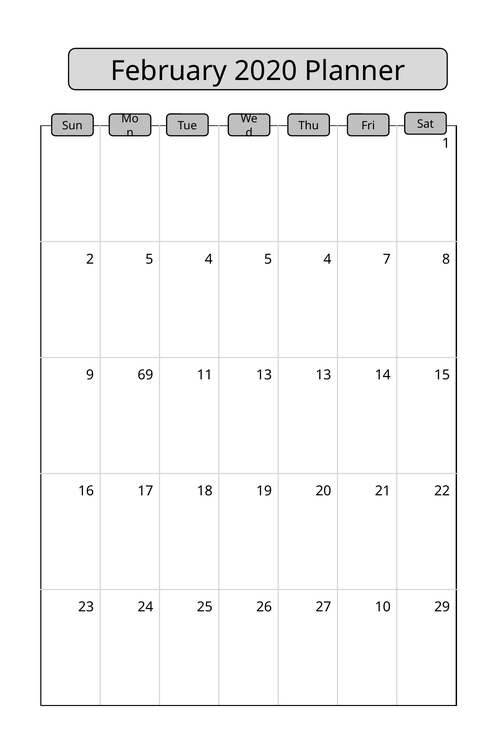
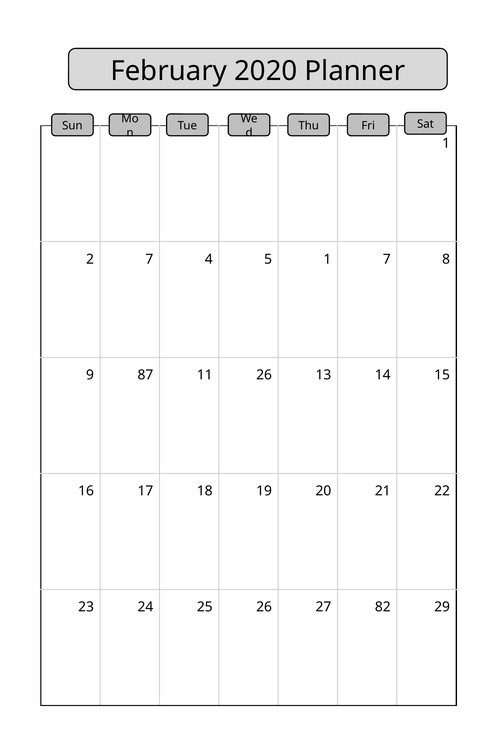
2 5: 5 -> 7 (149, 259)
4 5 4: 4 -> 1 (327, 259)
69: 69 -> 87 (145, 375)
11 13: 13 -> 26 (264, 375)
10: 10 -> 82 (383, 607)
